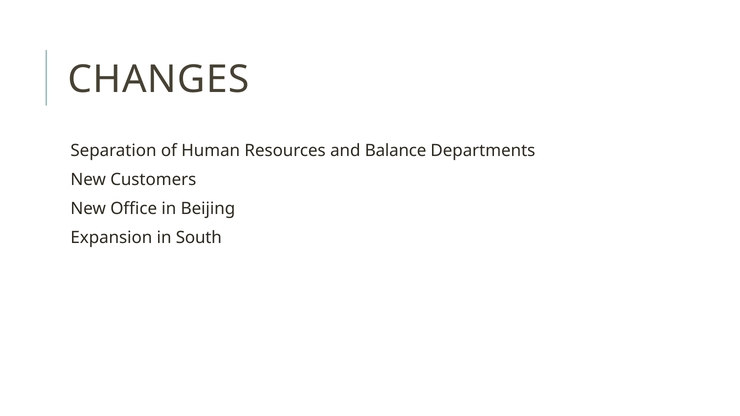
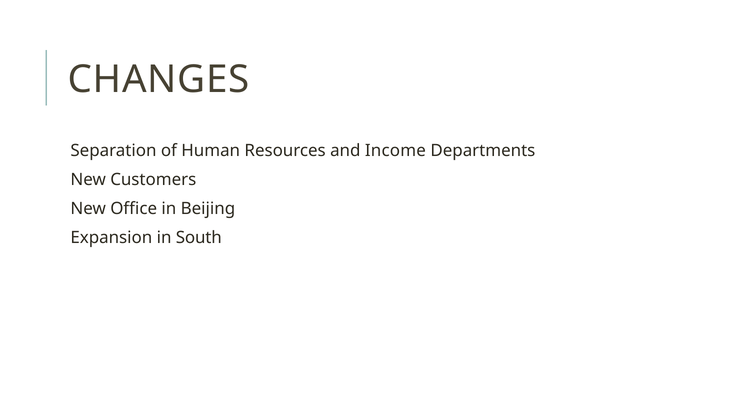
Balance: Balance -> Income (395, 151)
